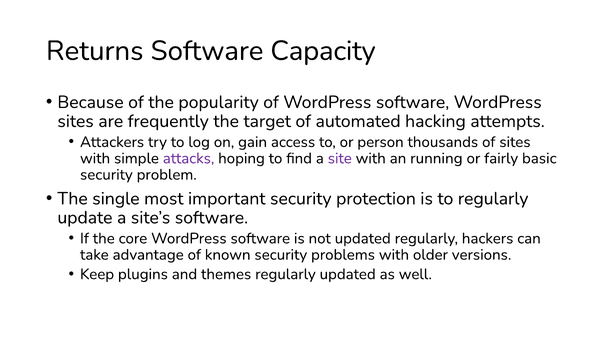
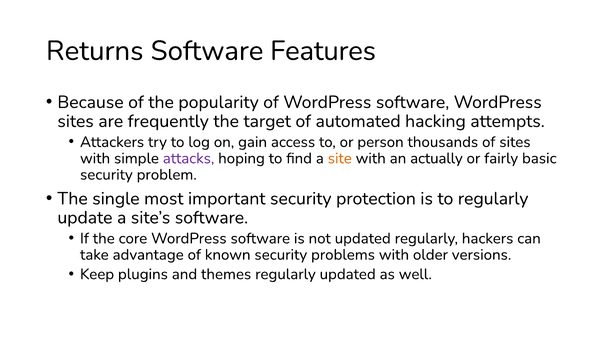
Capacity: Capacity -> Features (323, 51)
site colour: purple -> orange (340, 158)
running: running -> actually (436, 158)
